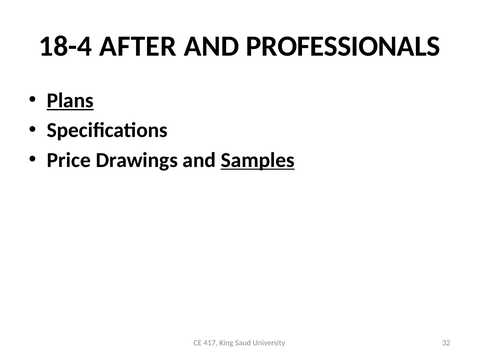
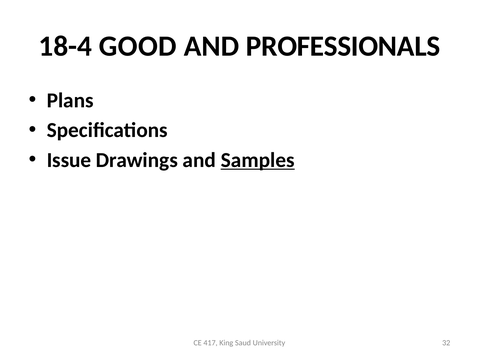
AFTER: AFTER -> GOOD (138, 46)
Plans underline: present -> none (70, 100)
Price: Price -> Issue (69, 160)
